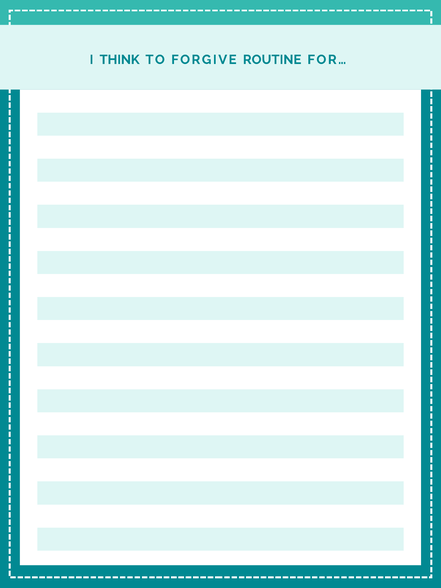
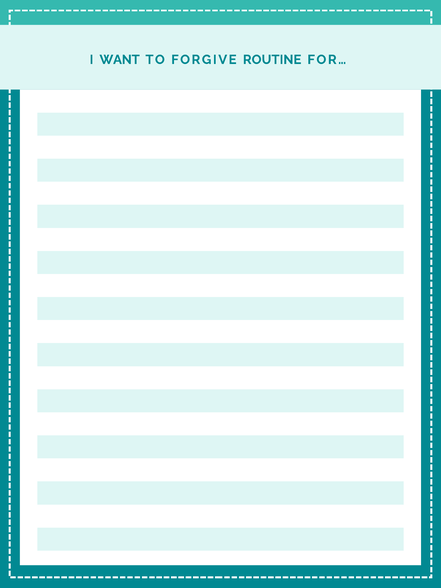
THINK: THINK -> WANT (120, 60)
